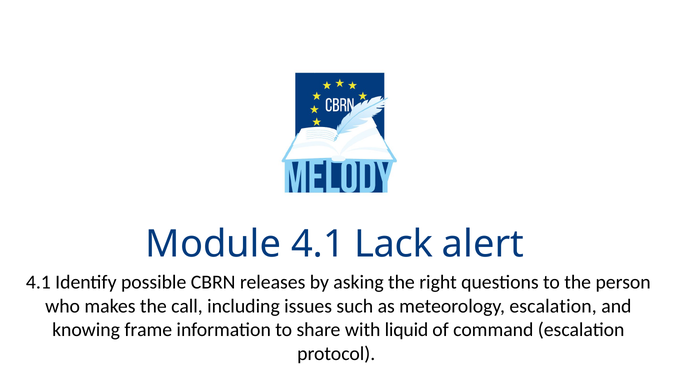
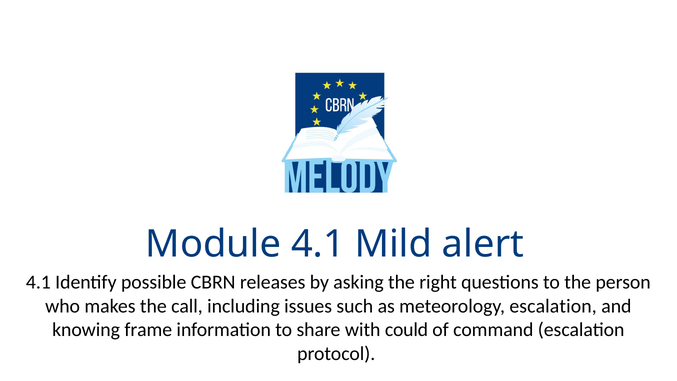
Lack: Lack -> Mild (393, 244)
liquid: liquid -> could (406, 330)
